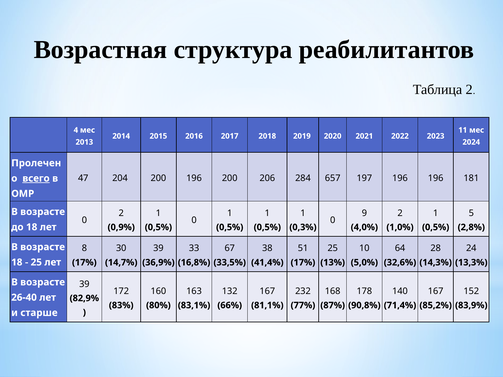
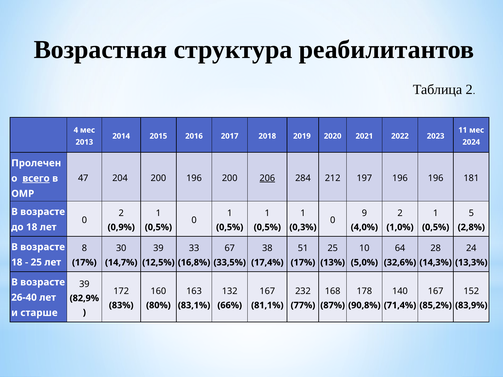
206 underline: none -> present (267, 178)
657: 657 -> 212 (333, 178)
36,9%: 36,9% -> 12,5% (158, 263)
41,4%: 41,4% -> 17,4% (267, 263)
